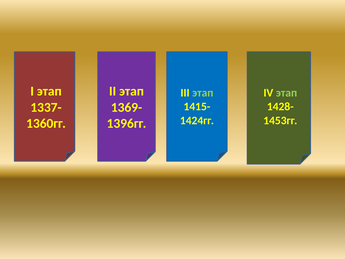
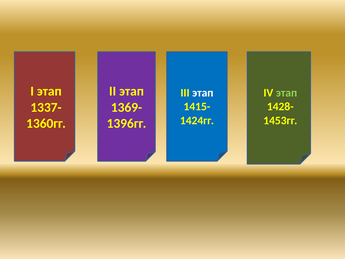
этап colour: light green -> white (203, 93)
